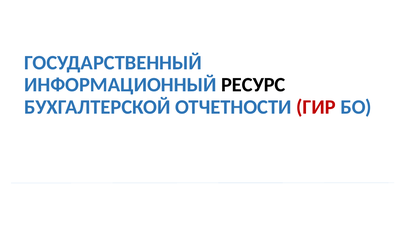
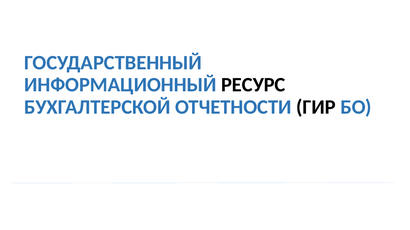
ГИР colour: red -> black (316, 107)
